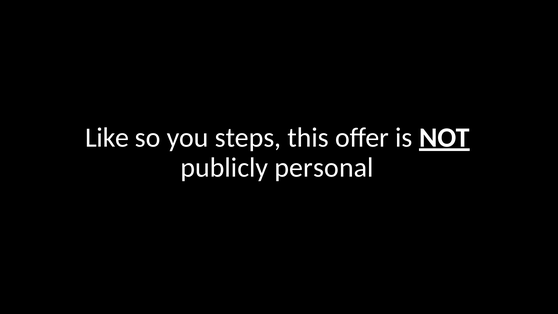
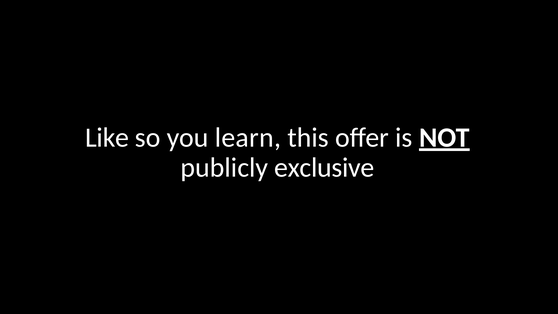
steps: steps -> learn (248, 137)
personal: personal -> exclusive (324, 168)
